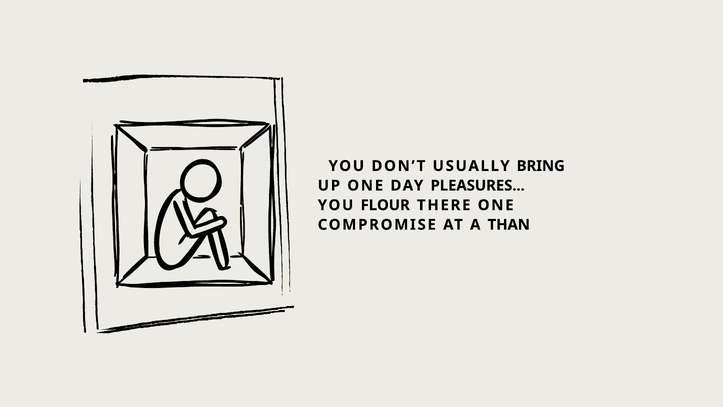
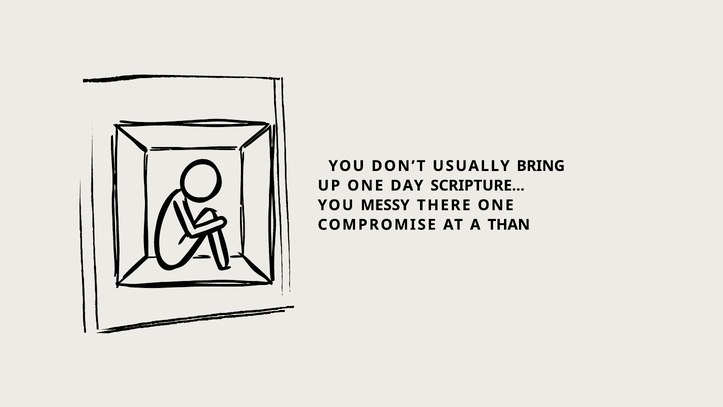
PLEASURES: PLEASURES -> SCRIPTURE (478, 185)
FLOUR: FLOUR -> MESSY (385, 205)
